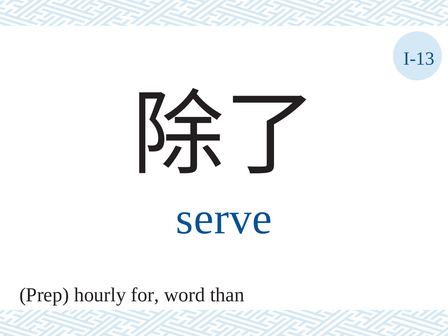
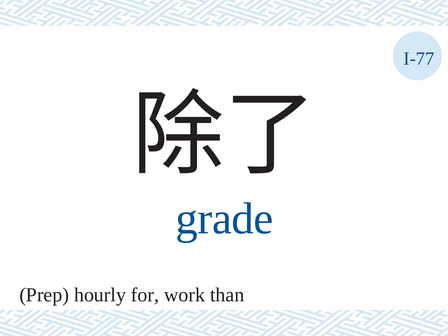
I-13: I-13 -> I-77 (419, 59)
serve: serve -> grade (224, 219)
word: word -> work (185, 295)
